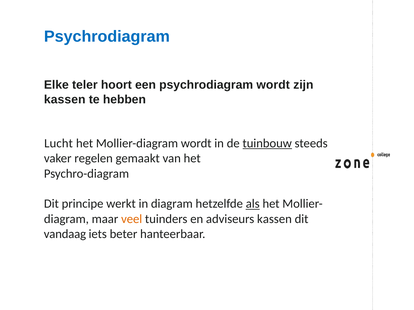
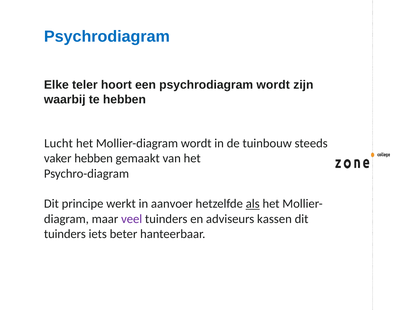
kassen: kassen -> waarbij (65, 100)
tuinbouw underline: present -> none (267, 143)
vaker regelen: regelen -> hebben (94, 159)
in diagram: diagram -> aanvoer (172, 204)
veel colour: orange -> purple (132, 219)
vandaag: vandaag -> tuinders (65, 234)
